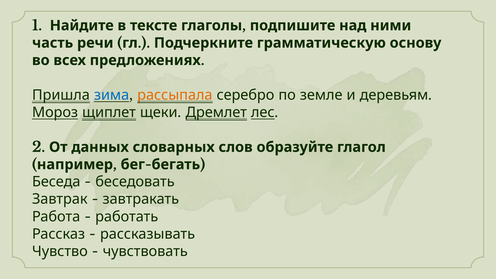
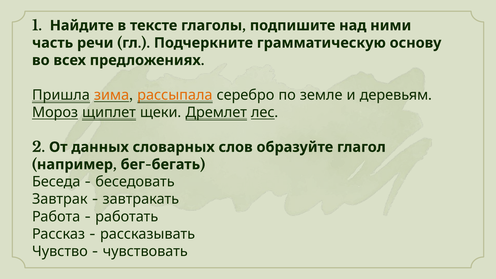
зима colour: blue -> orange (112, 95)
